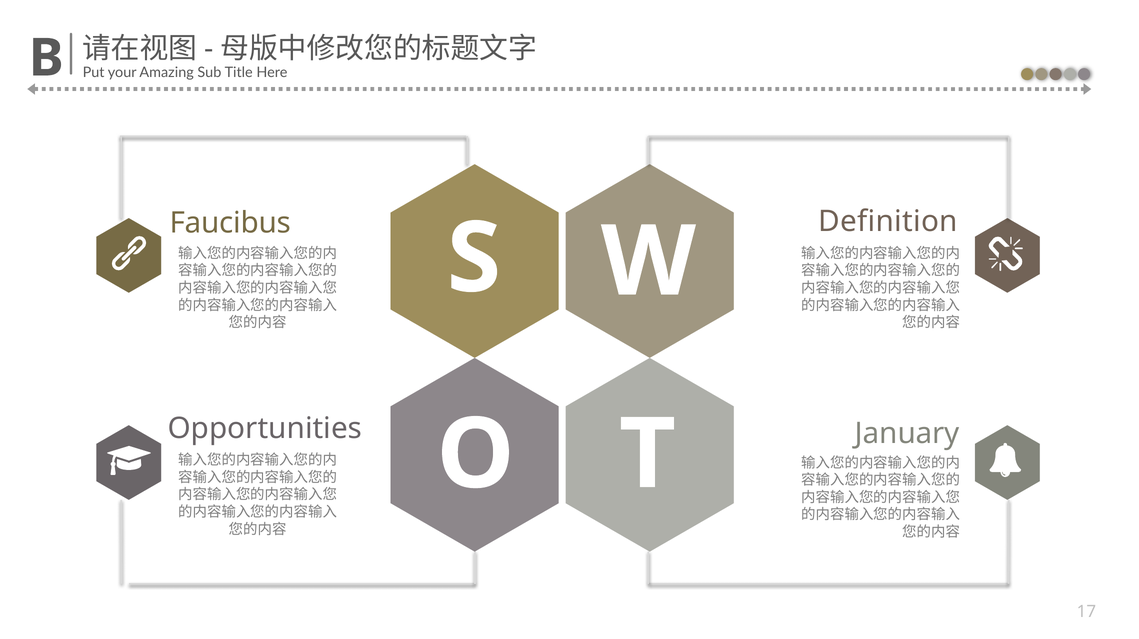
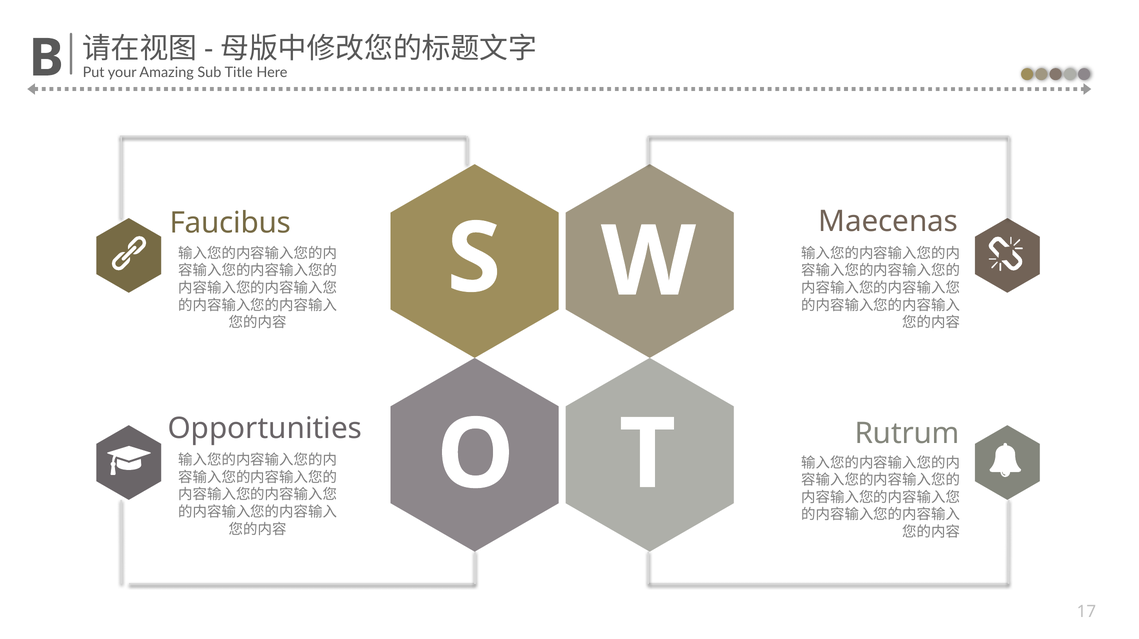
Definition: Definition -> Maecenas (888, 222)
January: January -> Rutrum (907, 434)
